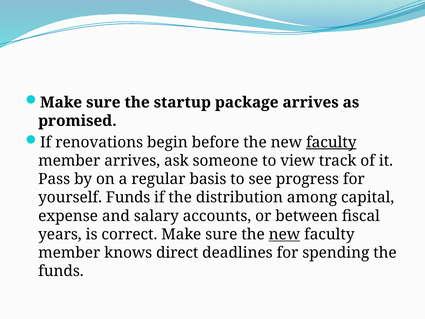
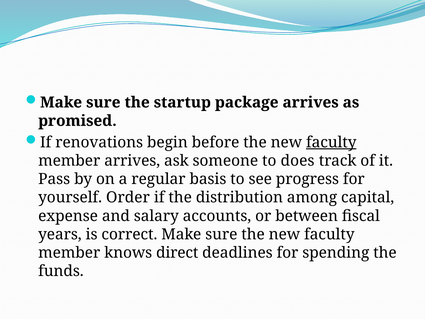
view: view -> does (298, 161)
yourself Funds: Funds -> Order (128, 197)
new underline: present -> none (284, 234)
